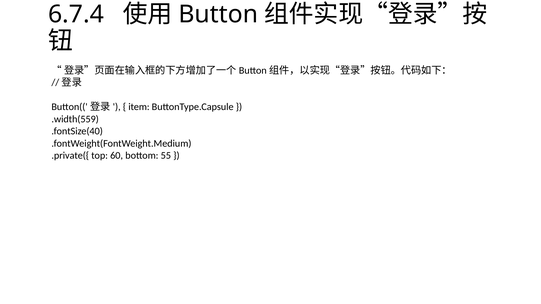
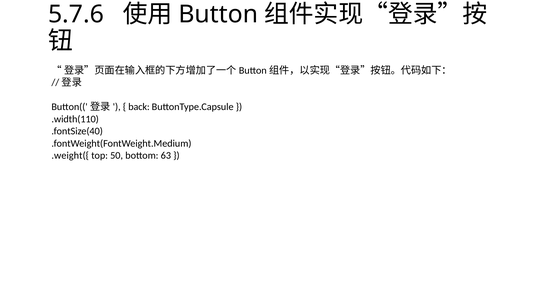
6.7.4: 6.7.4 -> 5.7.6 (76, 14)
item: item -> back (139, 107)
.width(559: .width(559 -> .width(110 (75, 119)
.private({: .private({ -> .weight({ (70, 156)
60: 60 -> 50 (117, 156)
55: 55 -> 63 (166, 156)
